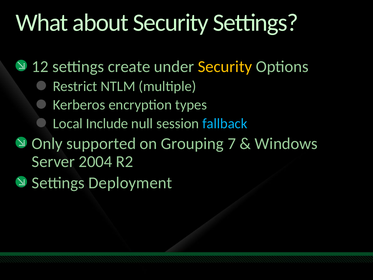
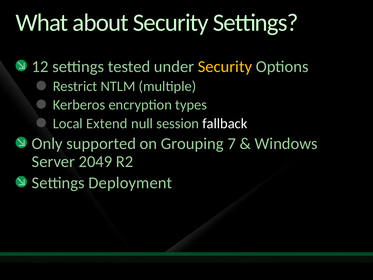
create: create -> tested (129, 67)
Include: Include -> Extend (107, 123)
fallback colour: light blue -> white (225, 123)
2004: 2004 -> 2049 (95, 161)
